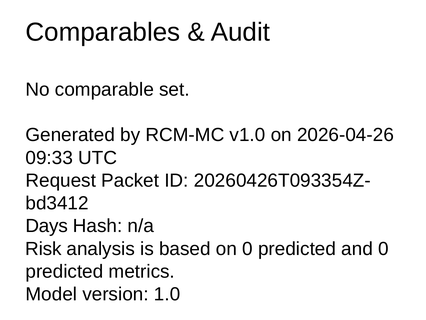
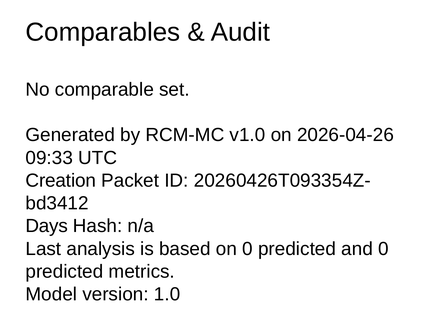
Request: Request -> Creation (61, 180)
Risk: Risk -> Last (43, 248)
